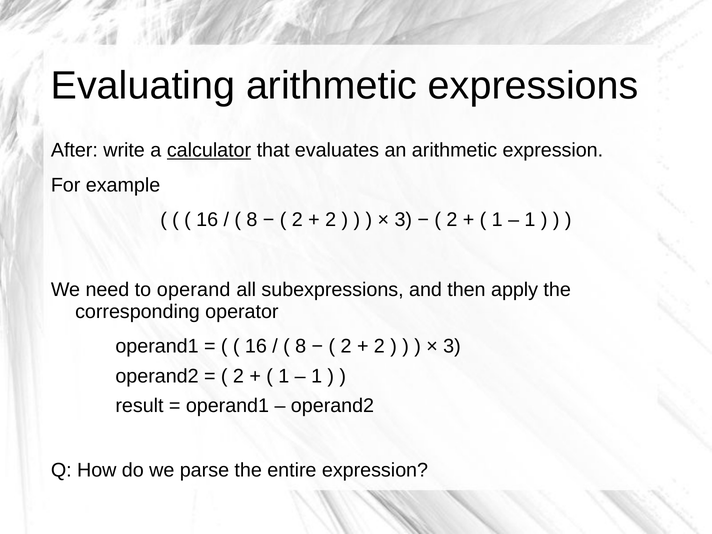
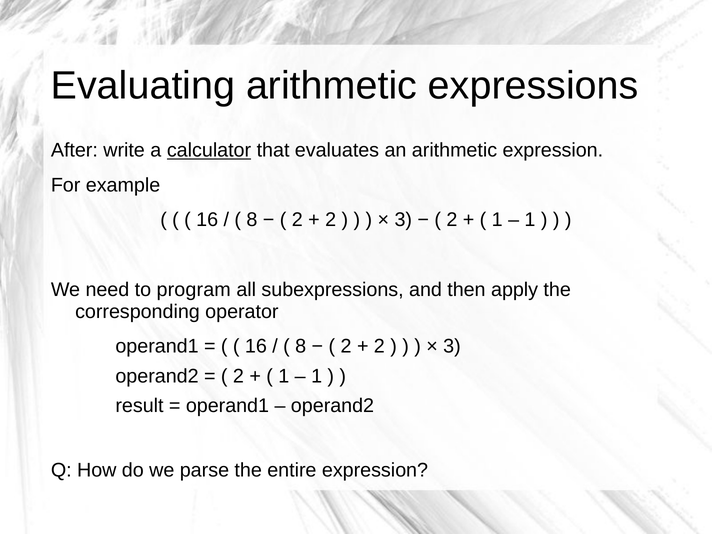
operand: operand -> program (194, 290)
